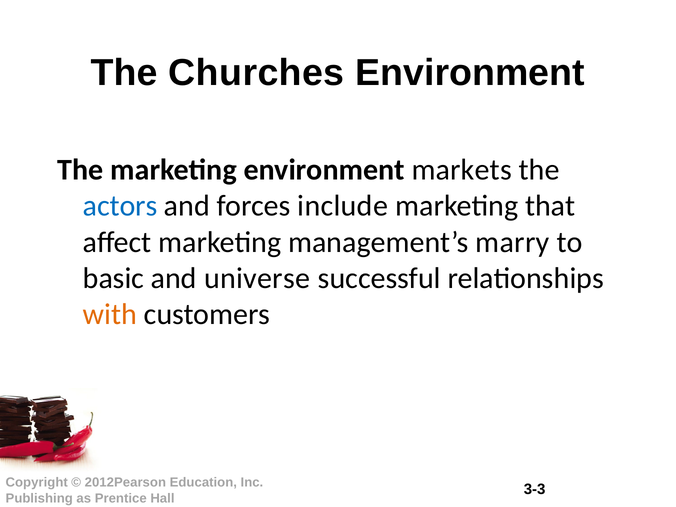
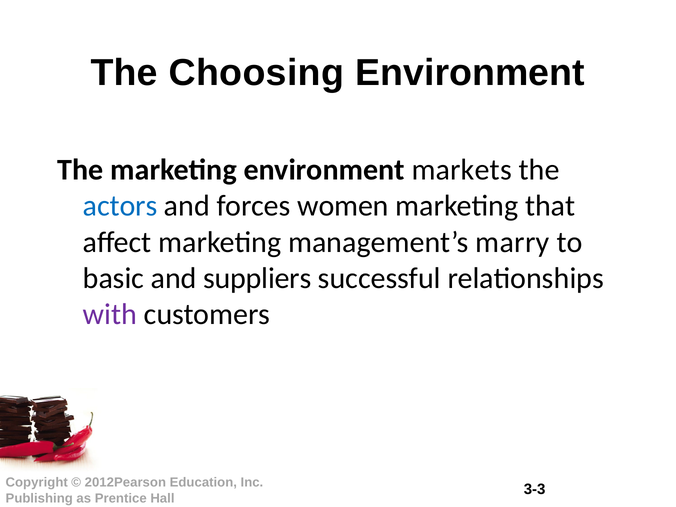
Churches: Churches -> Choosing (256, 73)
include: include -> women (343, 206)
universe: universe -> suppliers (257, 278)
with colour: orange -> purple (110, 314)
